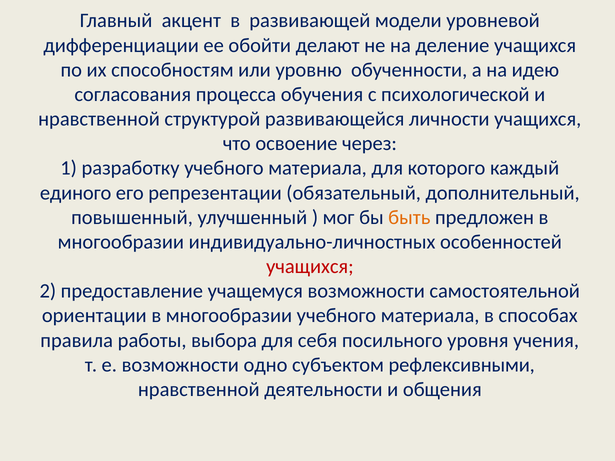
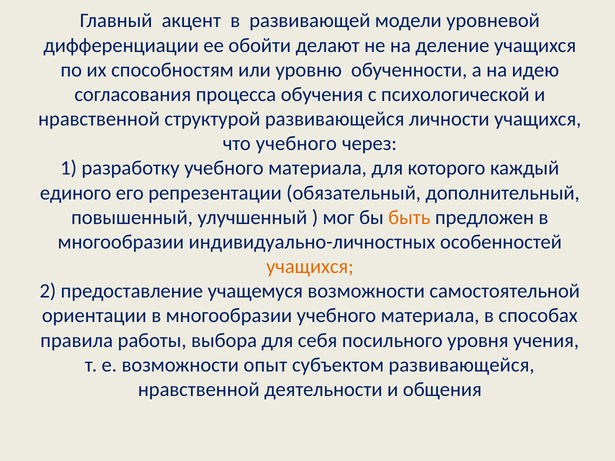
что освоение: освоение -> учебного (296, 144)
учащихся colour: red -> orange (310, 267)
одно: одно -> опыт (265, 365)
субъектом рефлексивными: рефлексивными -> развивающейся (462, 365)
